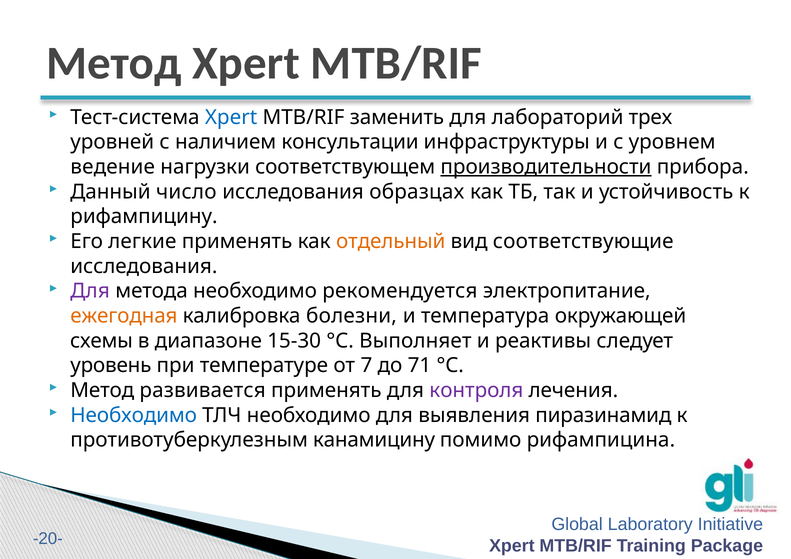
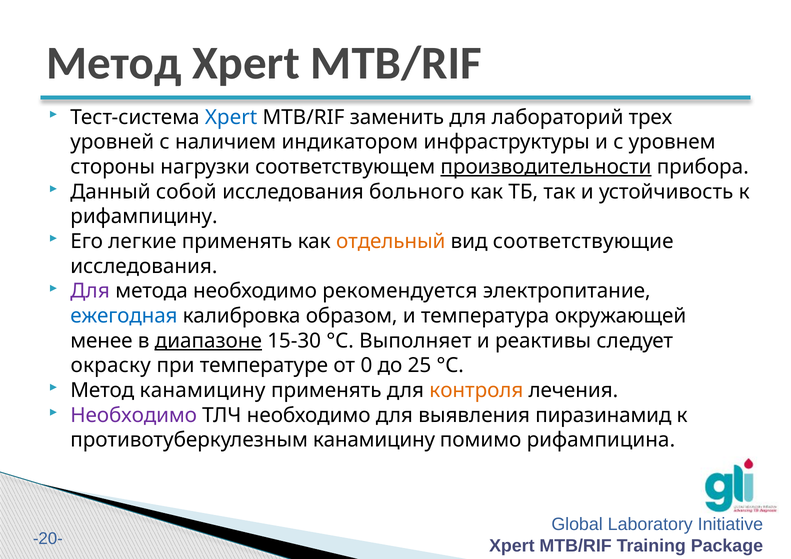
консультации: консультации -> индикатором (350, 142)
ведение: ведение -> стороны (113, 167)
число: число -> собой (186, 192)
образцах: образцах -> больного (417, 192)
ежегодная colour: orange -> blue (124, 316)
болезни: болезни -> образом (352, 316)
схемы: схемы -> менее (101, 340)
диапазоне underline: none -> present (208, 340)
уровень: уровень -> окраску (111, 365)
7: 7 -> 0 (366, 365)
71: 71 -> 25 (419, 365)
Метод развивается: развивается -> канамицину (203, 390)
контроля colour: purple -> orange (476, 390)
Необходимо colour: blue -> purple (134, 415)
